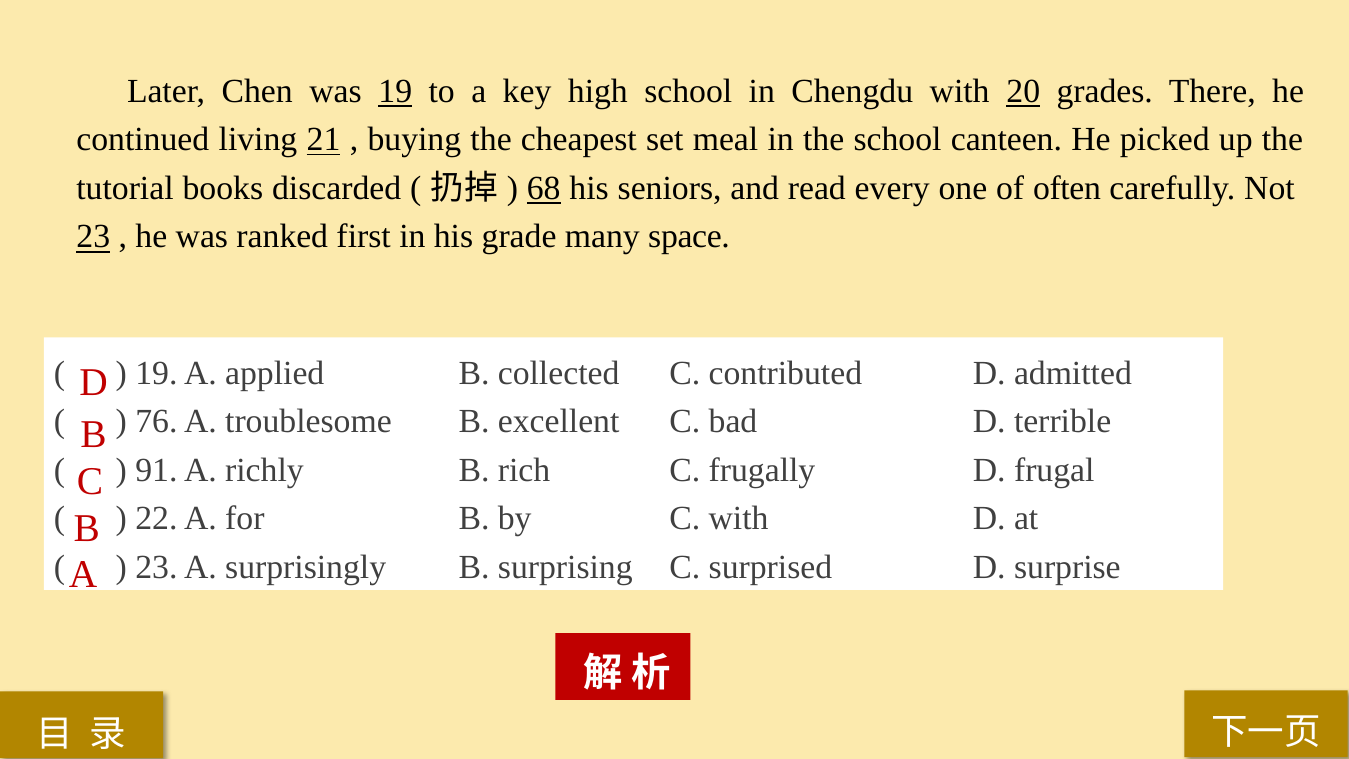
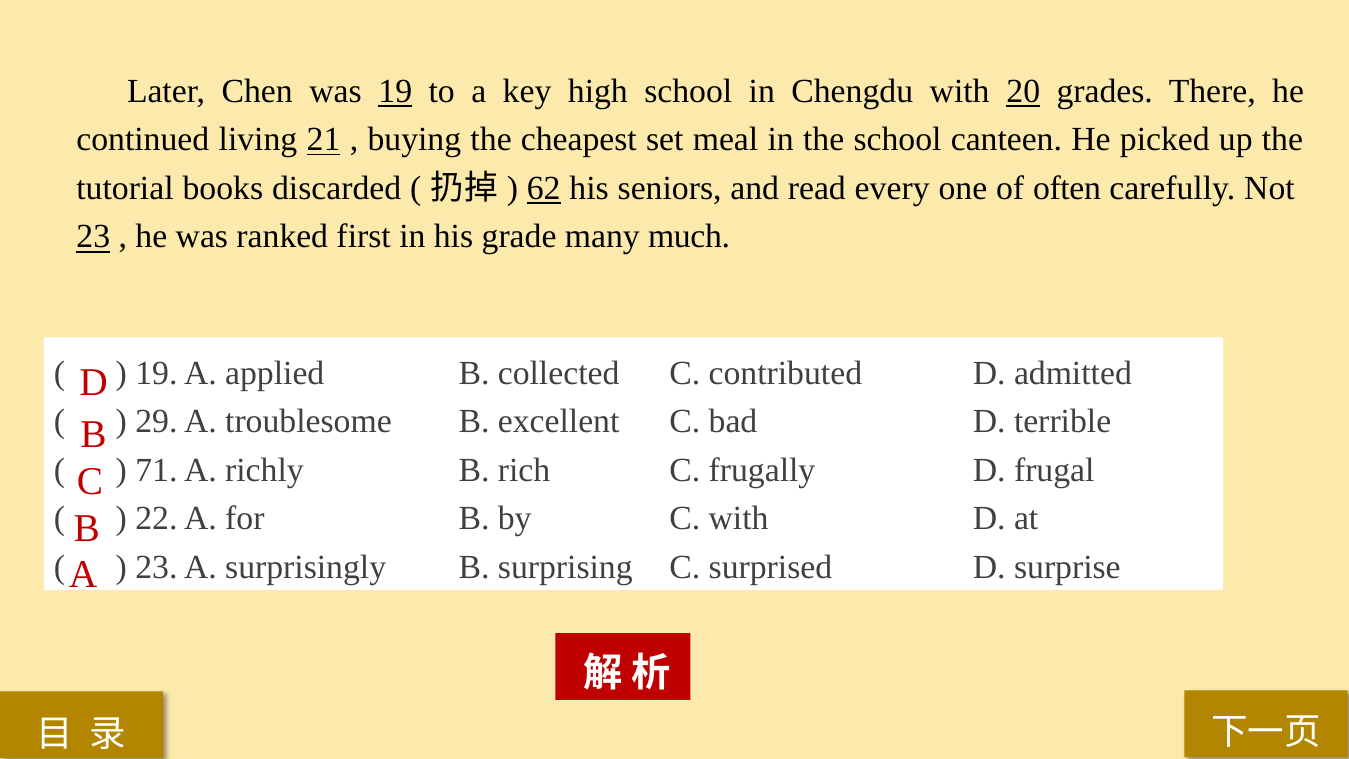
68: 68 -> 62 (544, 188)
space: space -> much (689, 237)
76: 76 -> 29 (156, 421)
91: 91 -> 71 (156, 470)
